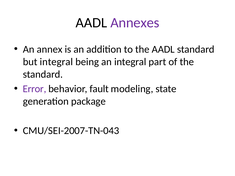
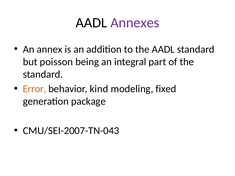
but integral: integral -> poisson (56, 62)
Error colour: purple -> orange (35, 89)
fault: fault -> kind (99, 89)
state: state -> fixed (166, 89)
